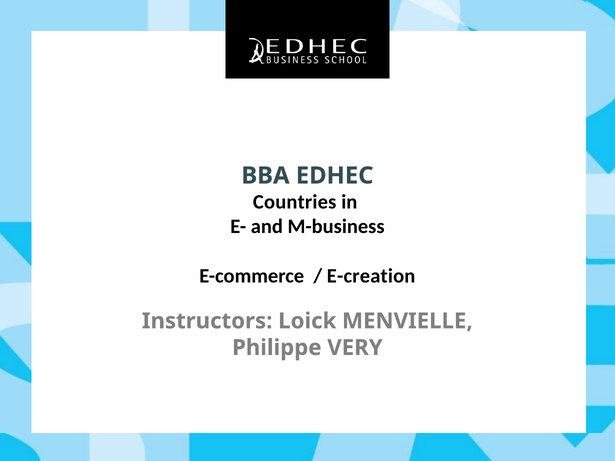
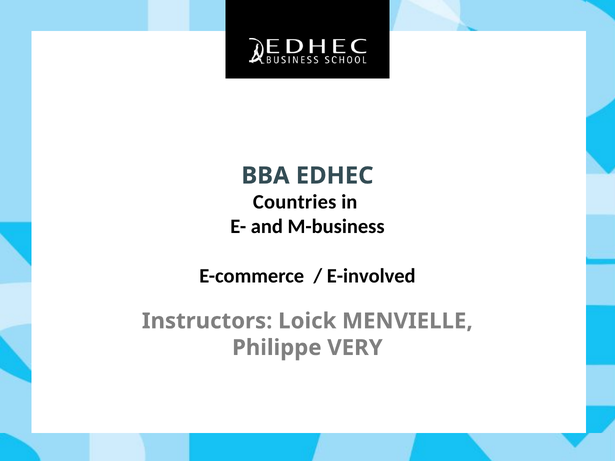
E-creation: E-creation -> E-involved (371, 276)
